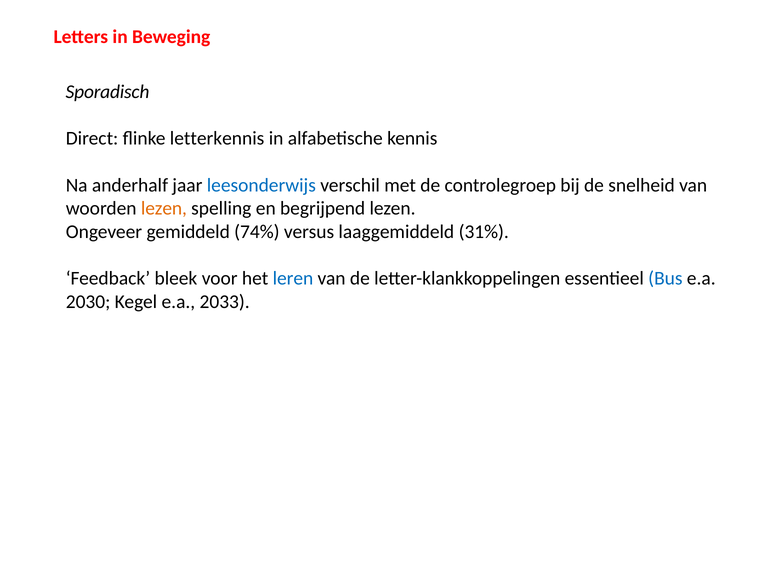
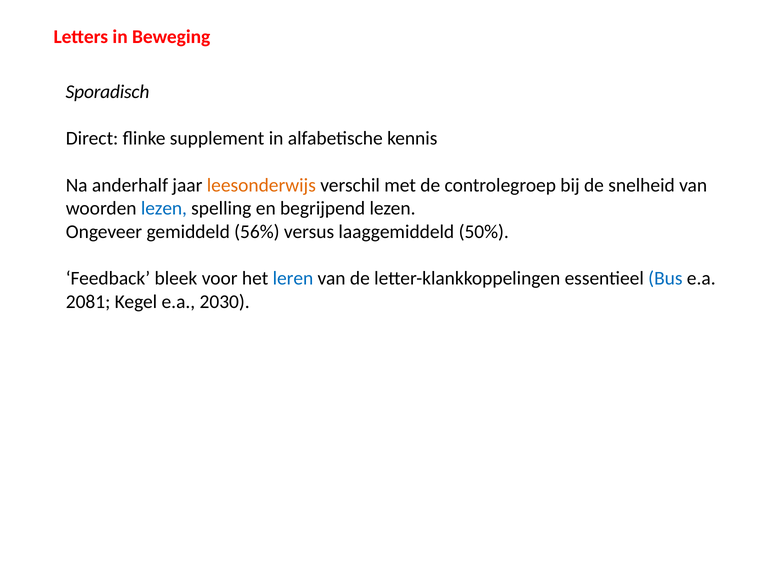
letterkennis: letterkennis -> supplement (217, 138)
leesonderwijs colour: blue -> orange (261, 185)
lezen colour: orange -> blue (164, 208)
74%: 74% -> 56% (257, 232)
31%: 31% -> 50% (484, 232)
2030: 2030 -> 2081 (88, 302)
2033: 2033 -> 2030 (225, 302)
